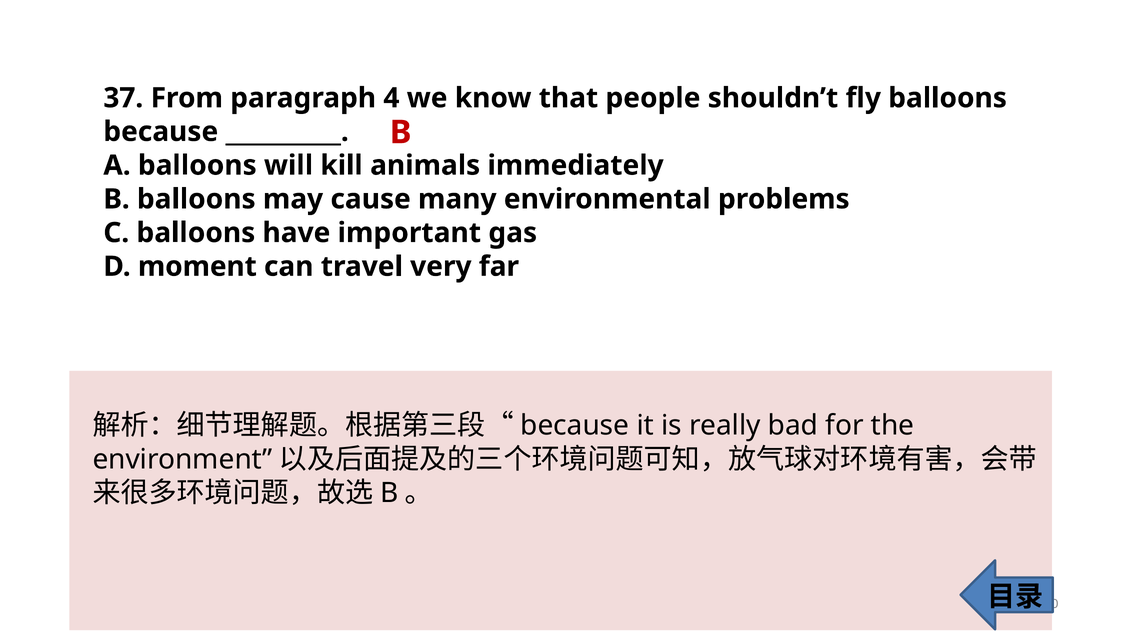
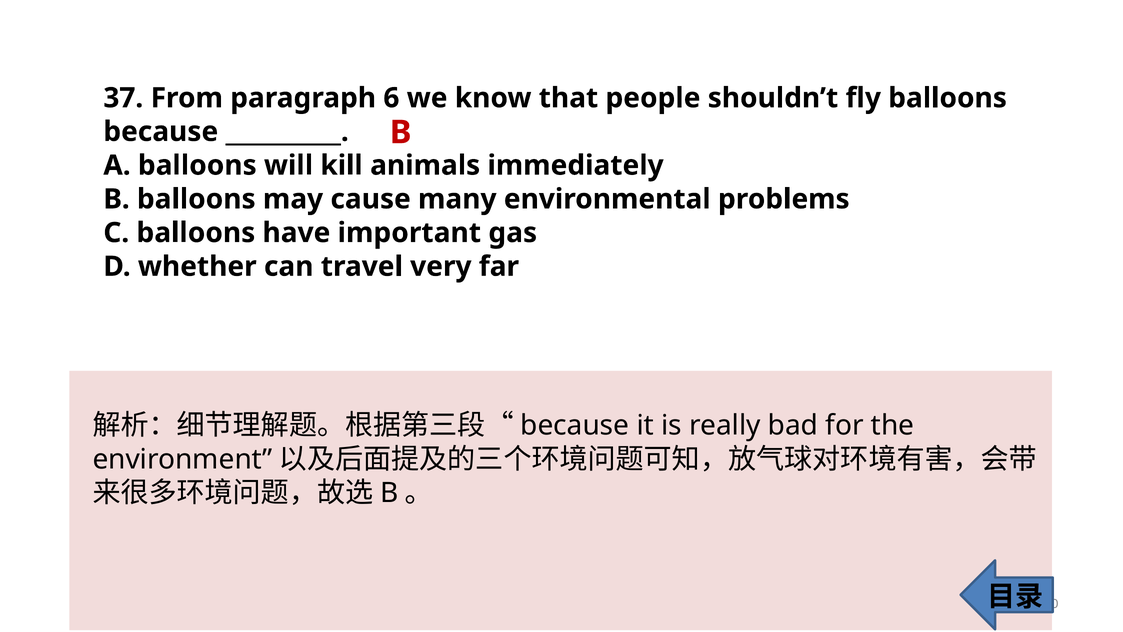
4: 4 -> 6 (391, 98)
moment: moment -> whether (197, 266)
